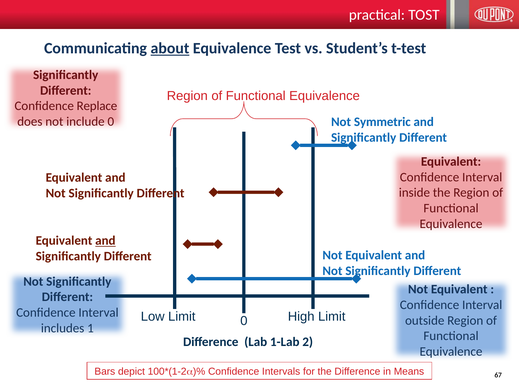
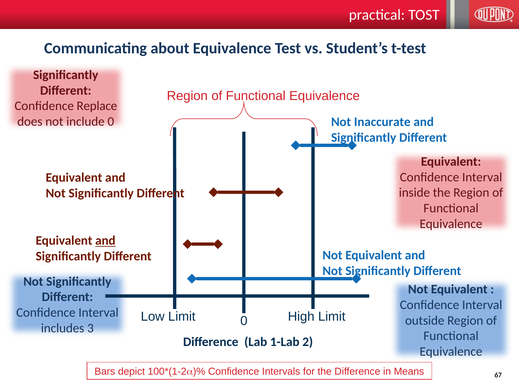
about underline: present -> none (170, 48)
Symmetric: Symmetric -> Inaccurate (382, 122)
1: 1 -> 3 (90, 328)
